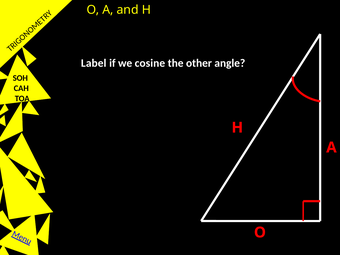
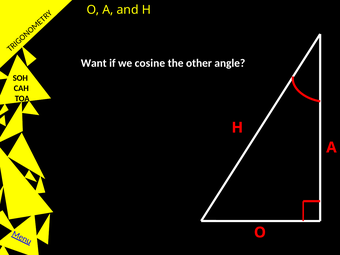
Label: Label -> Want (94, 63)
